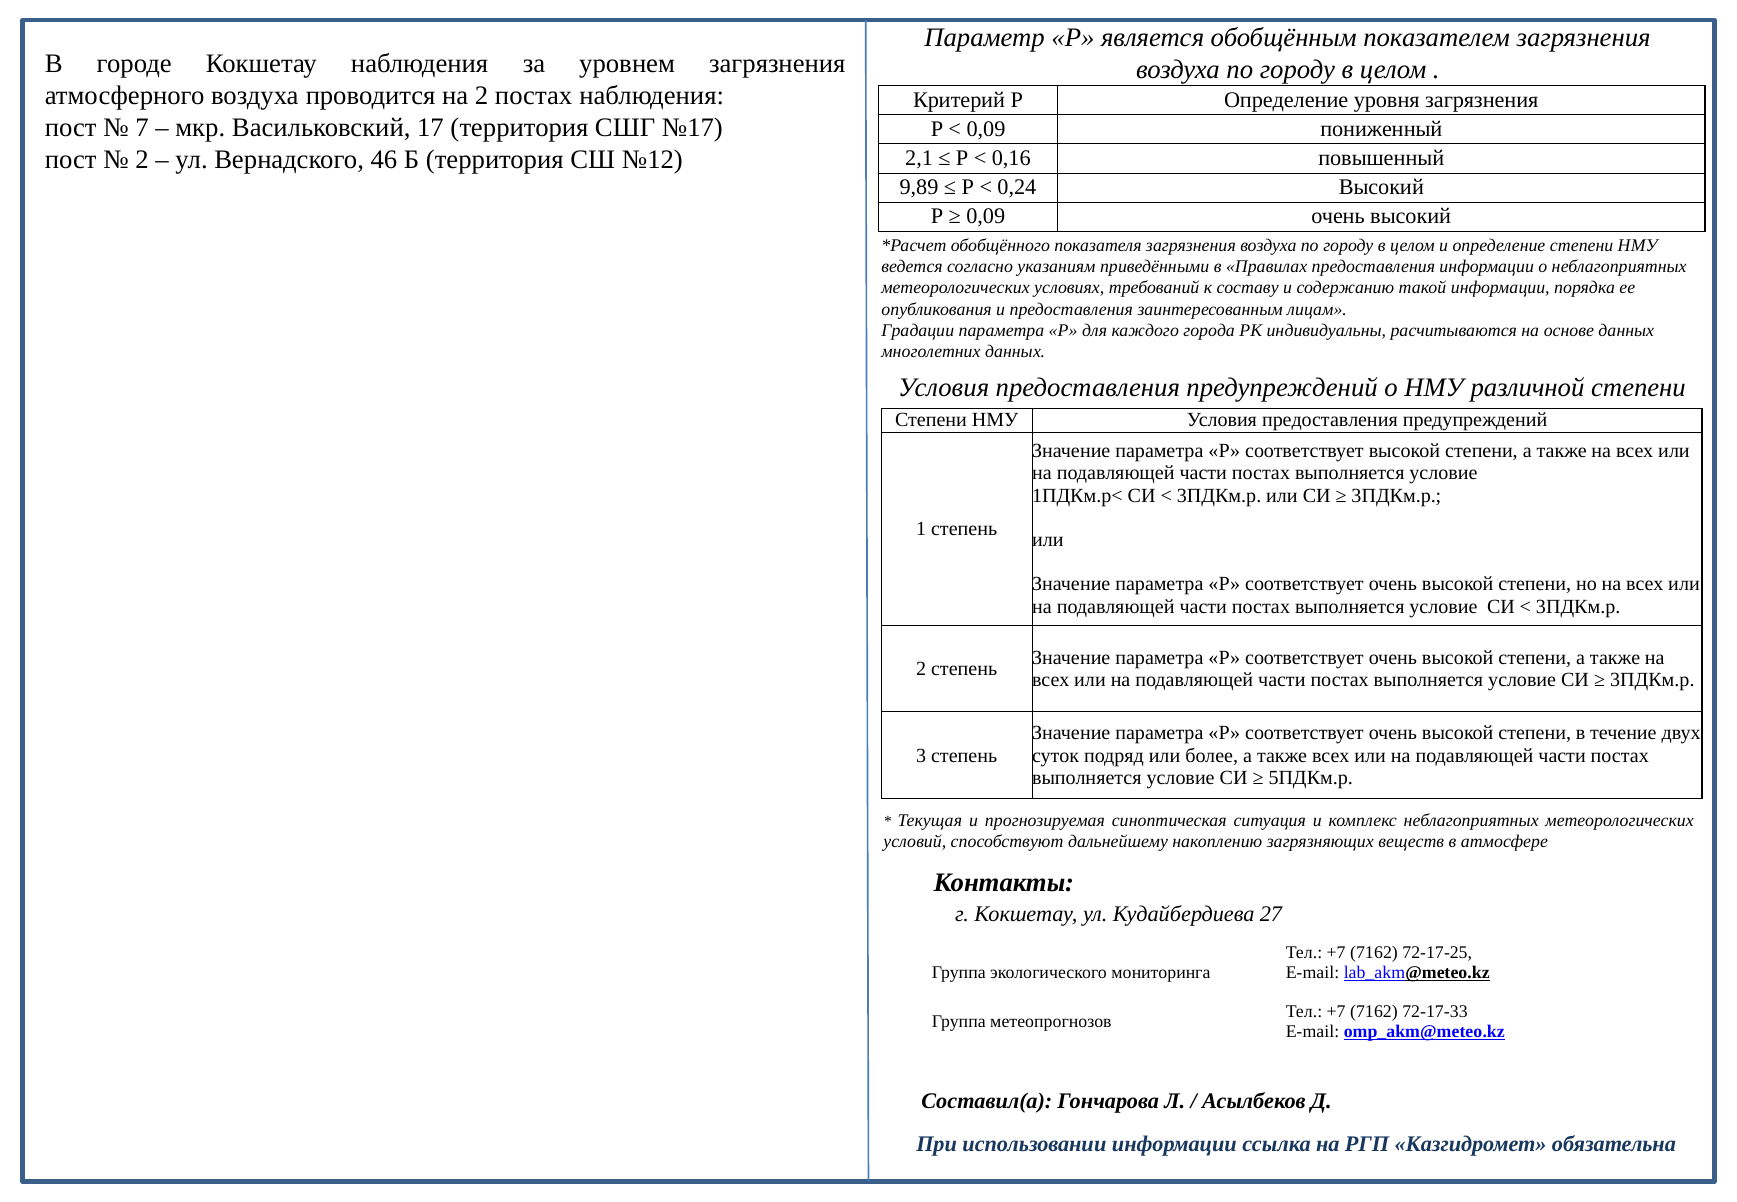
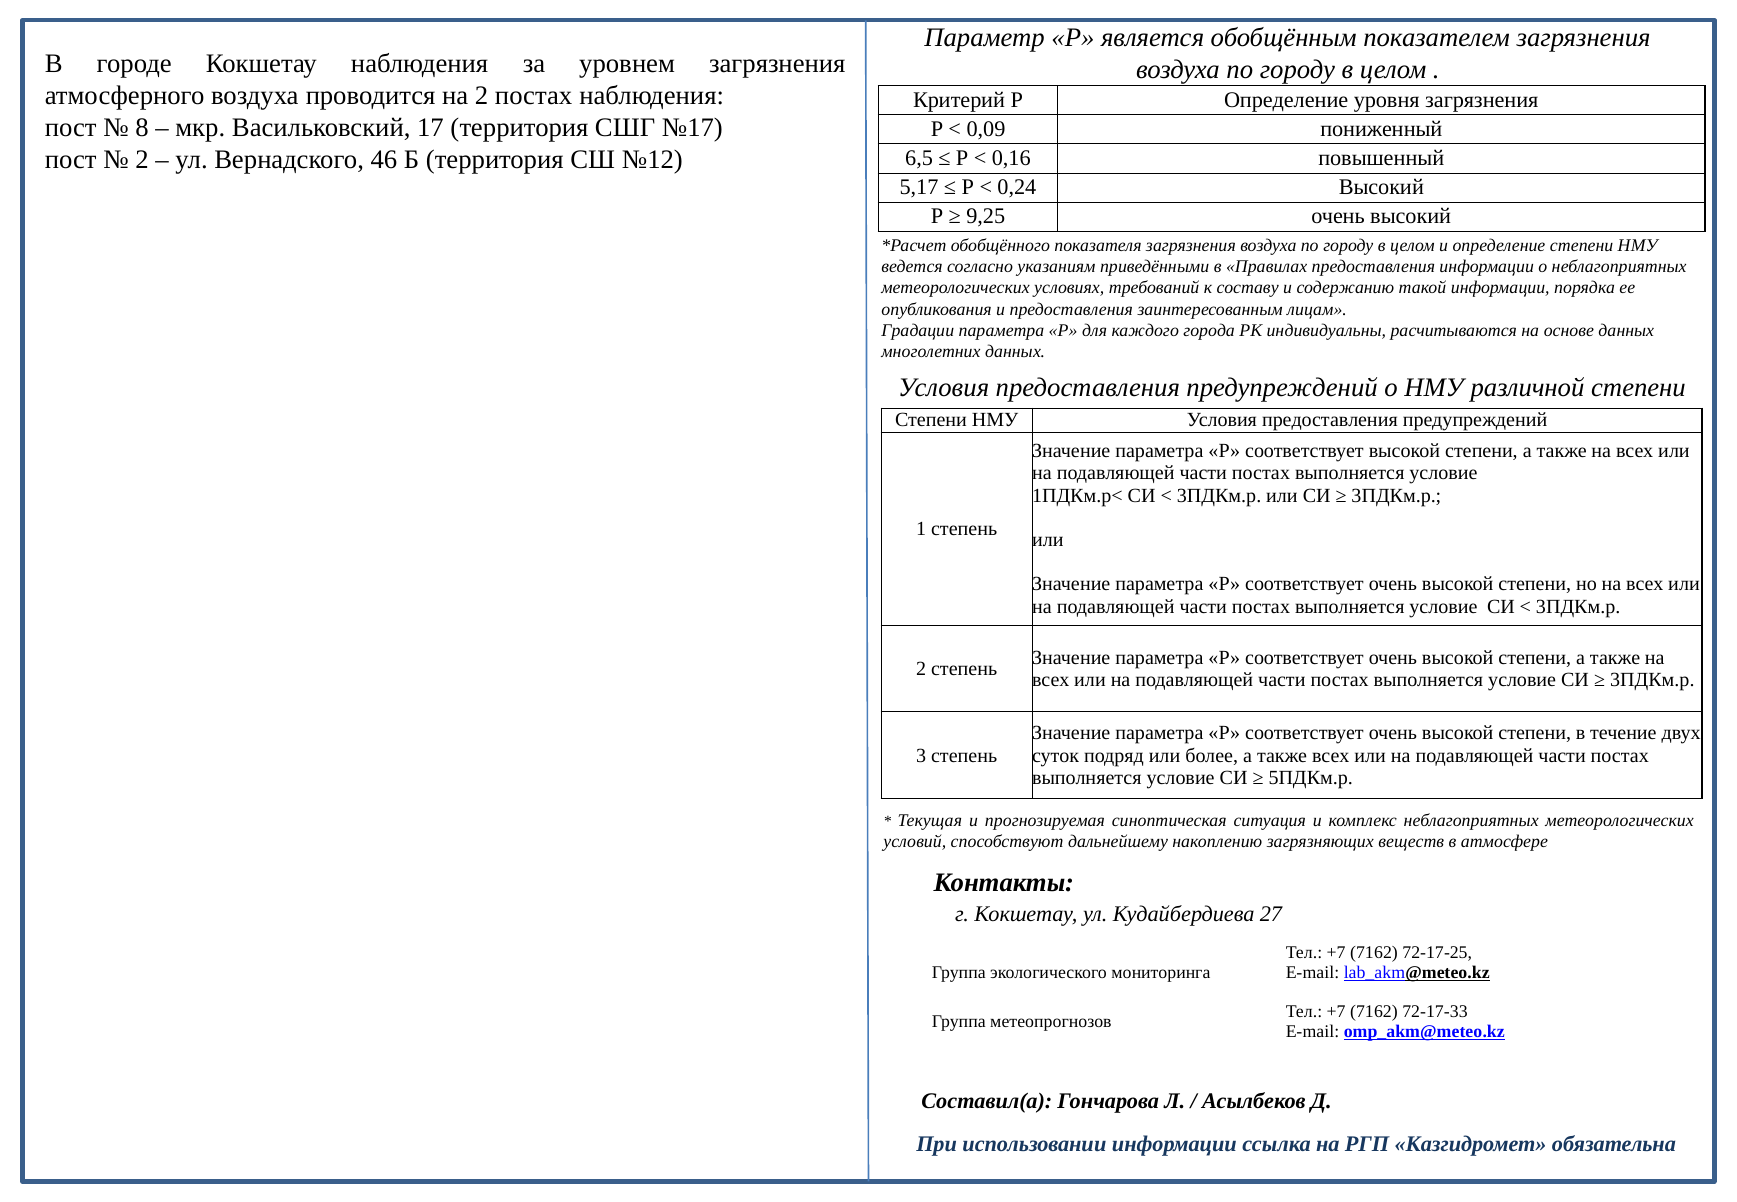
7: 7 -> 8 (142, 127)
2,1: 2,1 -> 6,5 (919, 158)
9,89: 9,89 -> 5,17 (919, 187)
0,09: 0,09 -> 9,25 (986, 216)
